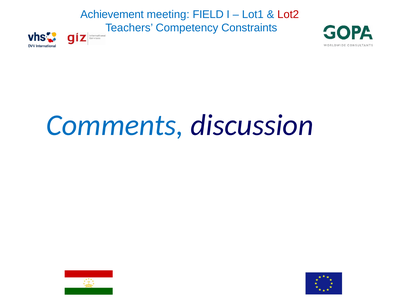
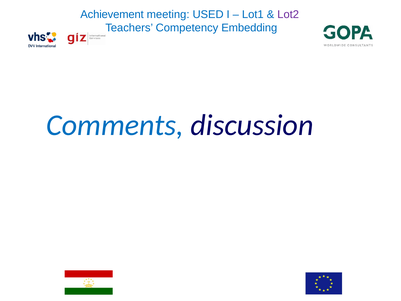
FIELD: FIELD -> USED (208, 15)
Lot2 colour: red -> purple (288, 15)
Constraints: Constraints -> Embedding (249, 28)
